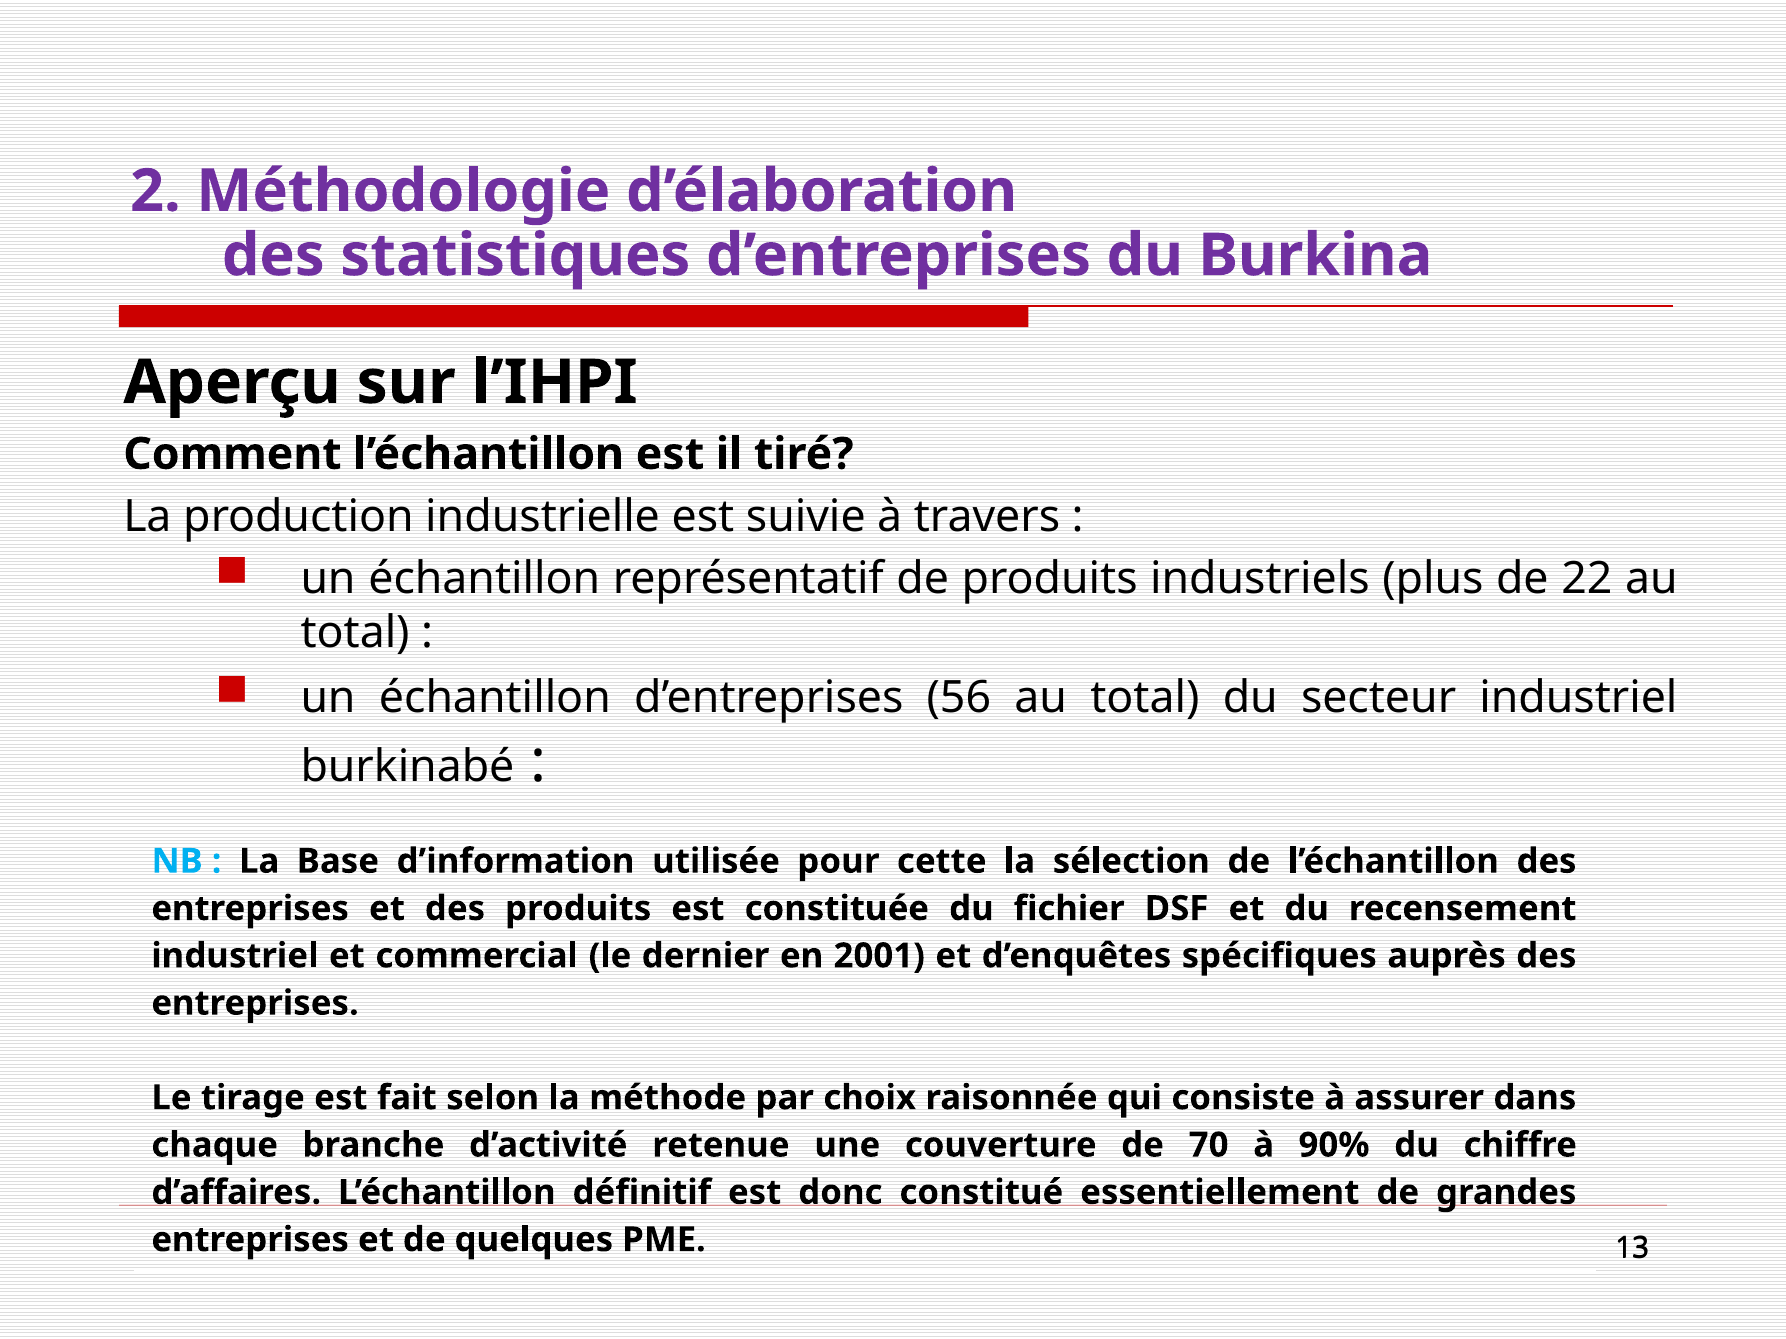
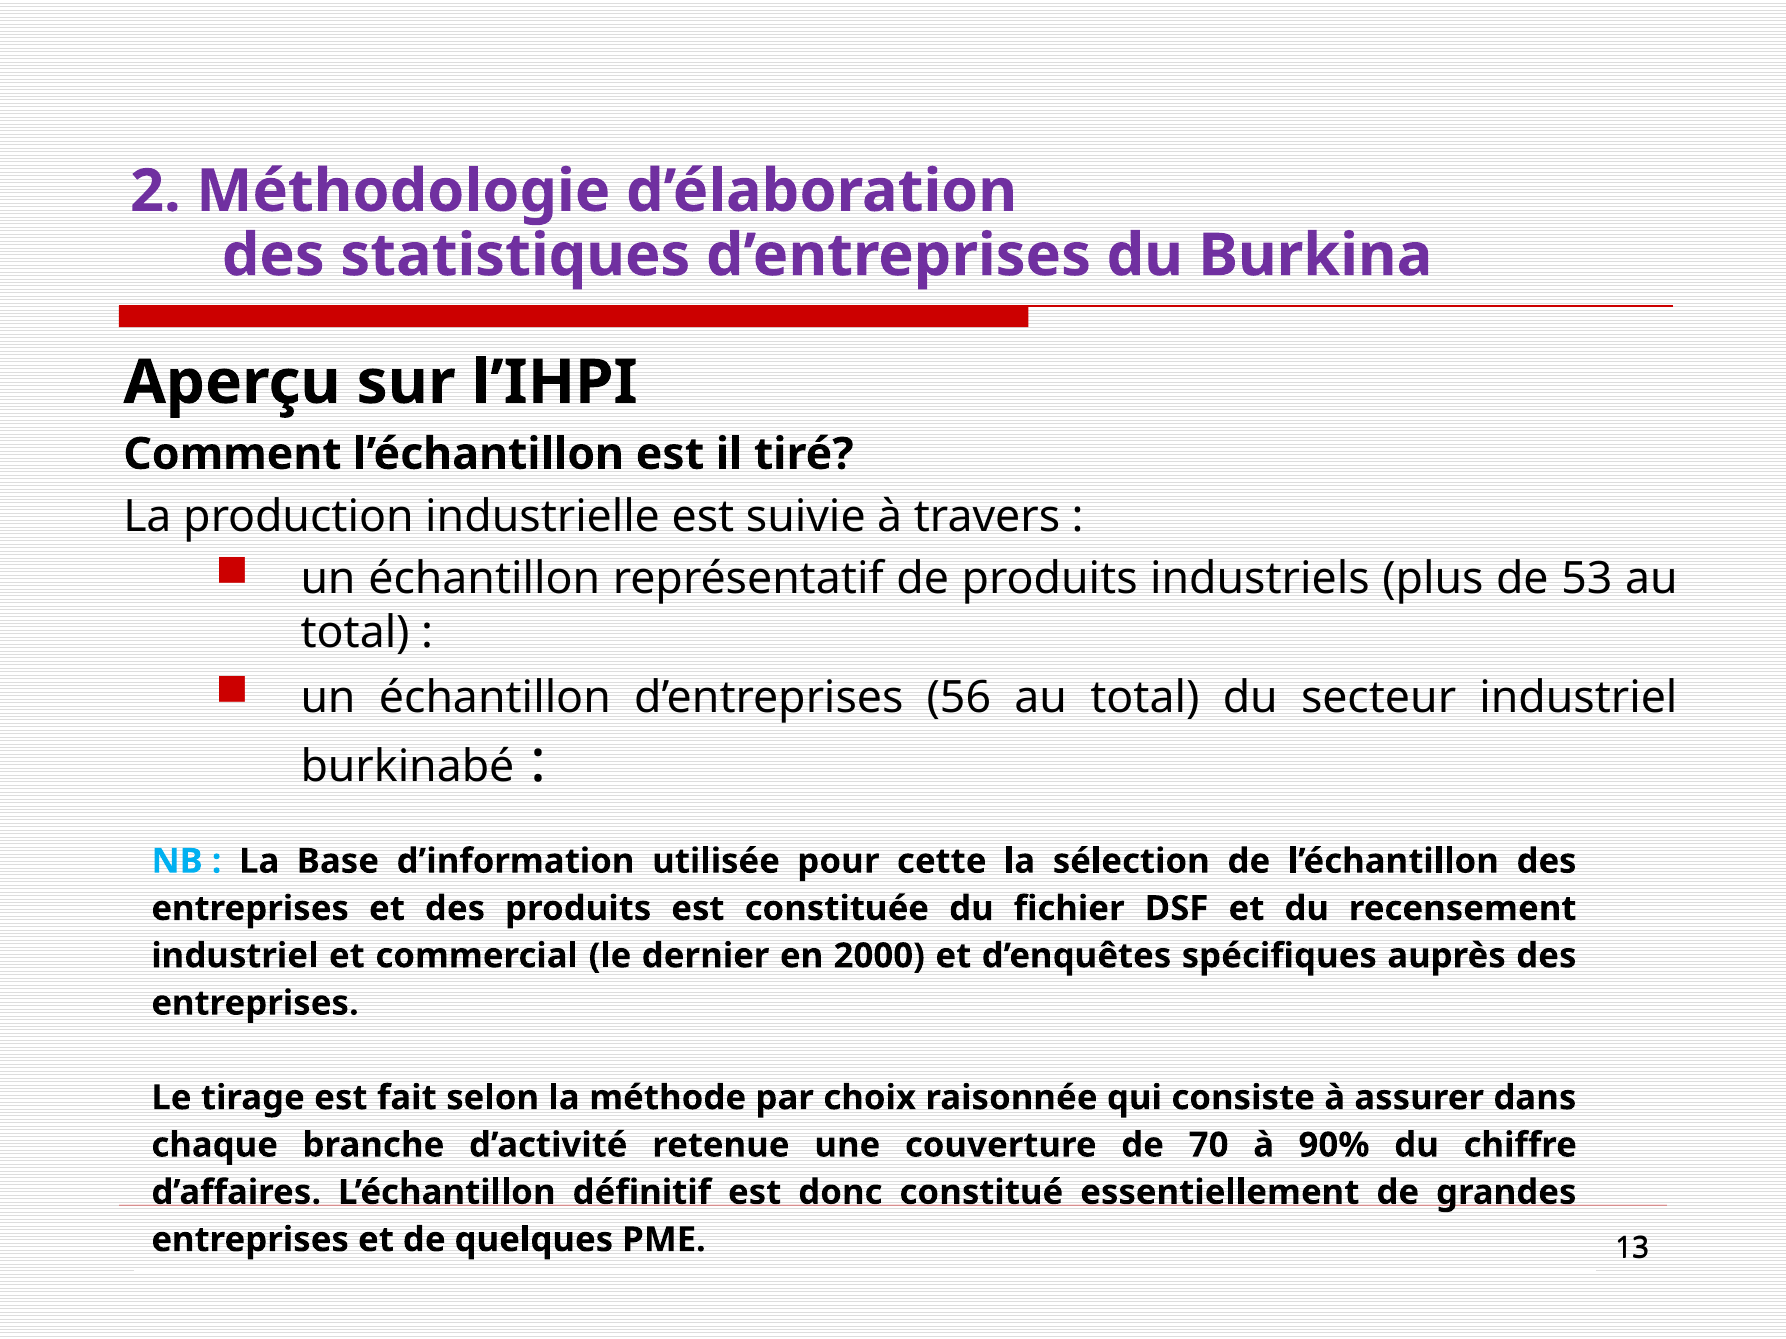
22: 22 -> 53 (1587, 579)
2001: 2001 -> 2000 (879, 956)
